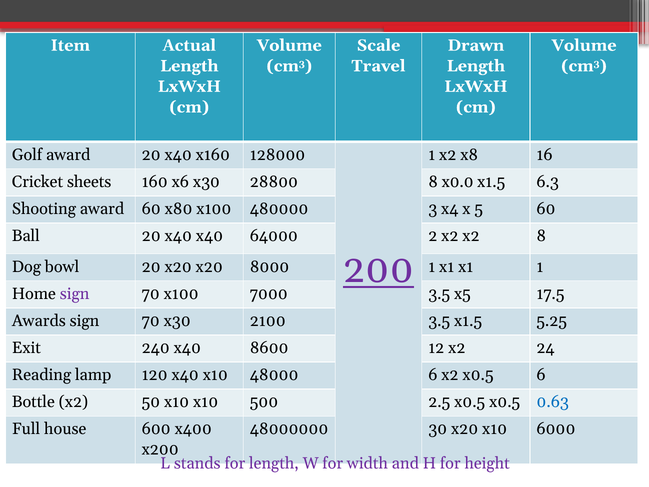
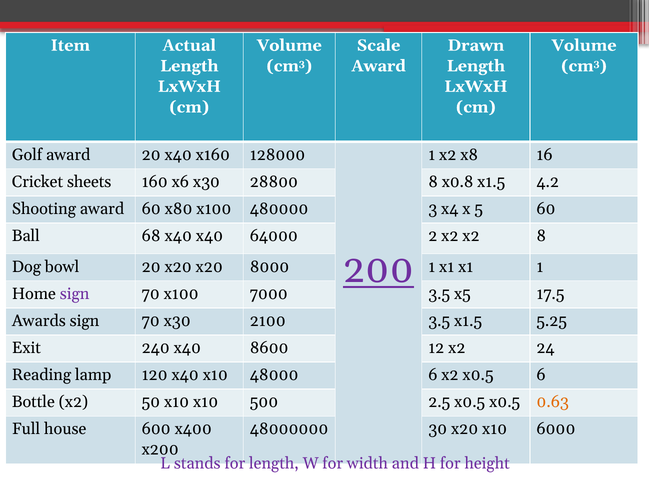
Travel: Travel -> Award (379, 66)
x0.0: x0.0 -> x0.8 (458, 182)
6.3: 6.3 -> 4.2 (548, 182)
Ball 20: 20 -> 68 (151, 236)
0.63 colour: blue -> orange (553, 402)
